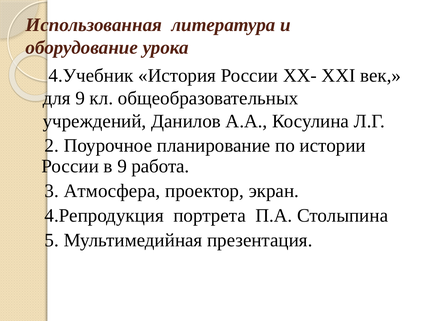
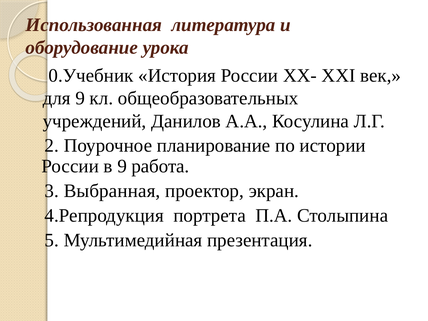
4.Учебник: 4.Учебник -> 0.Учебник (91, 75)
Атмосфера: Атмосфера -> Выбранная (112, 191)
